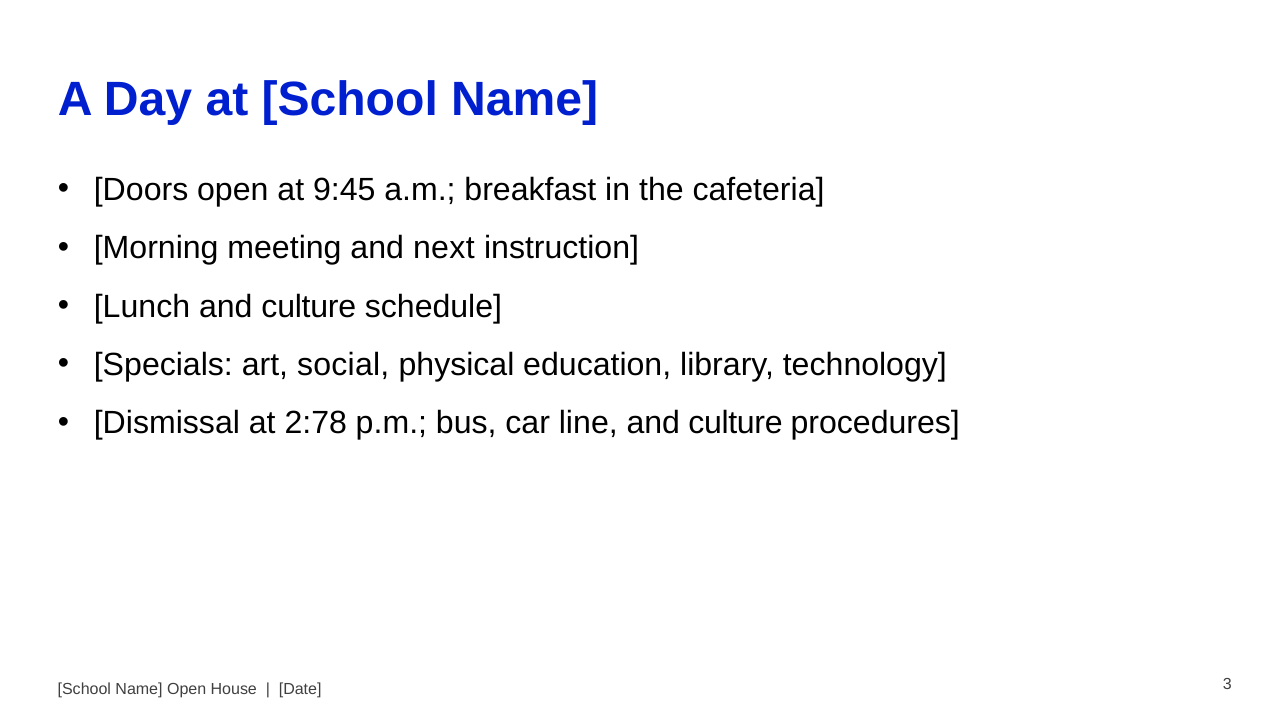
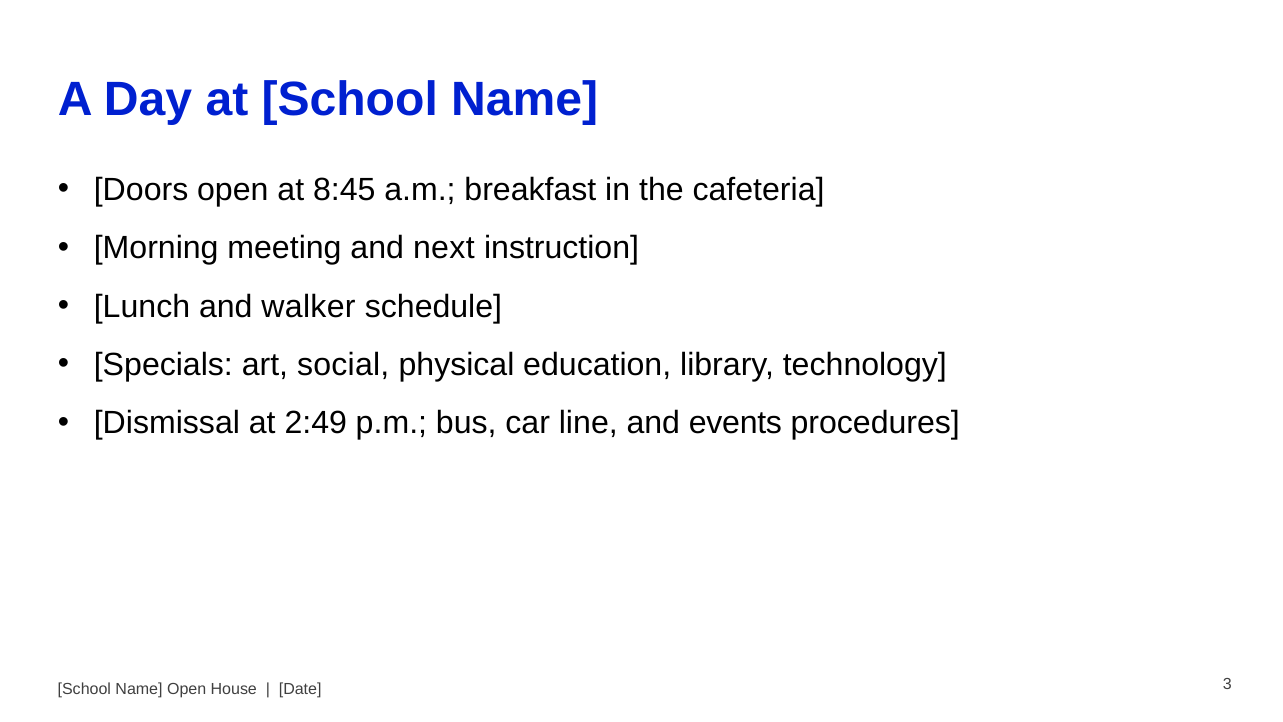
9:45: 9:45 -> 8:45 (344, 190)
Lunch and culture: culture -> walker (309, 306)
2:78: 2:78 -> 2:49 (316, 423)
line and culture: culture -> events (735, 423)
